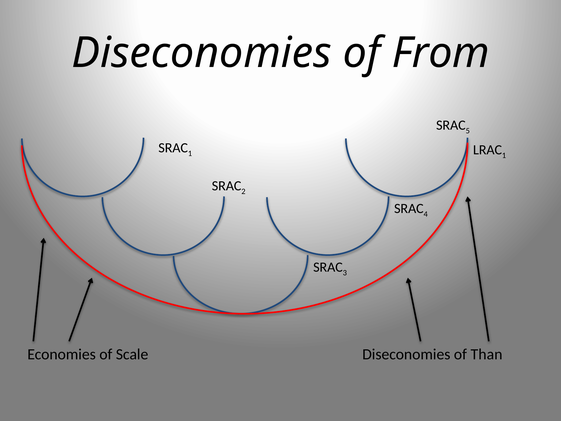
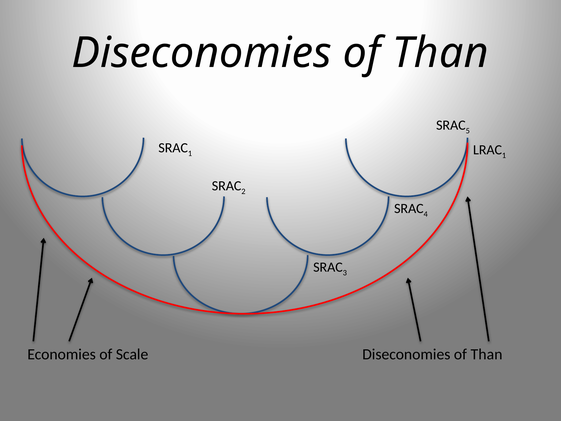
From: From -> Than (440, 53)
